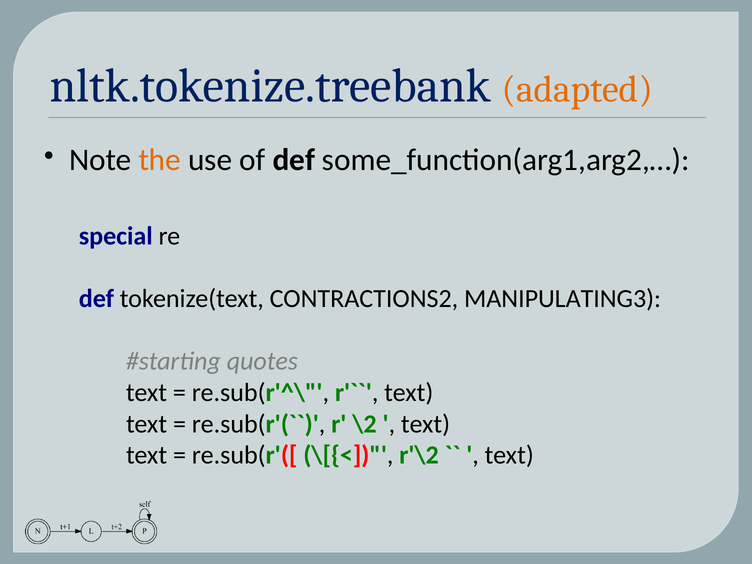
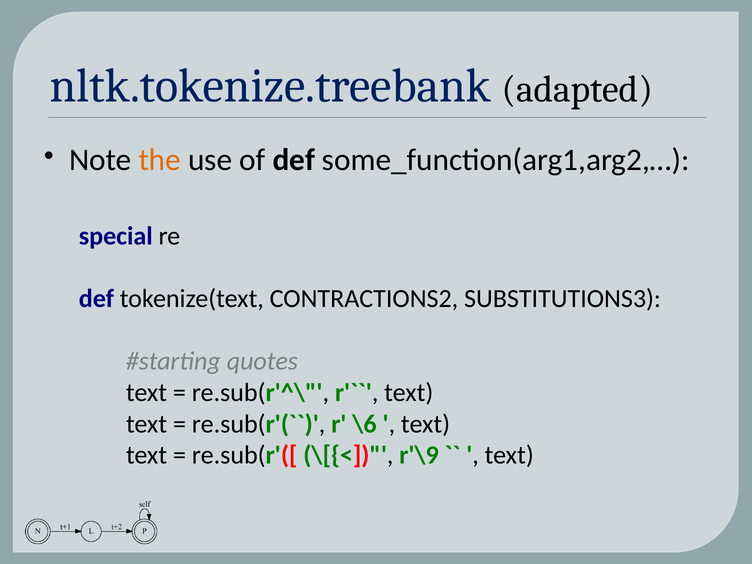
adapted colour: orange -> black (577, 89)
MANIPULATING3: MANIPULATING3 -> SUBSTITUTIONS3 (563, 299)
\2: \2 -> \6 (364, 424)
r'\2: r'\2 -> r'\9 (419, 455)
